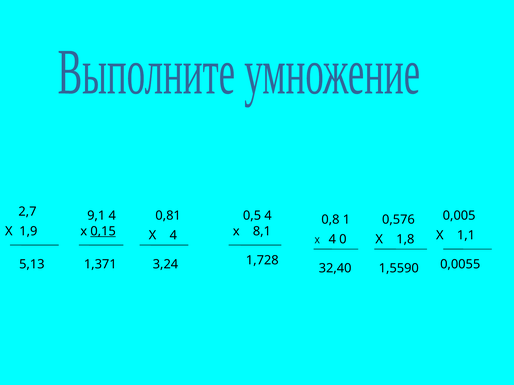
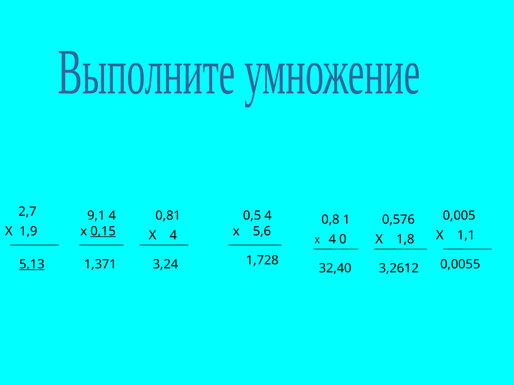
8,1: 8,1 -> 5,6 (262, 231)
5,13 underline: none -> present (32, 265)
1,5590: 1,5590 -> 3,2612 (399, 269)
